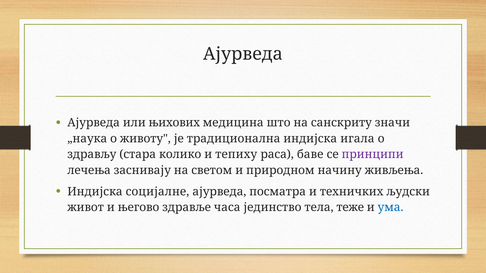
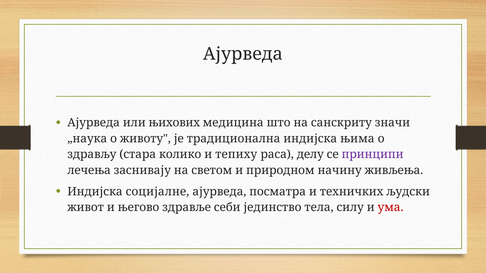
игала: игала -> њима (357, 139)
баве: баве -> делу (310, 155)
часа: часа -> себи (227, 208)
теже: теже -> силу (350, 208)
ума colour: blue -> red (391, 208)
